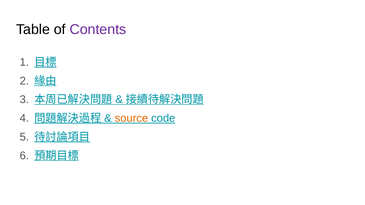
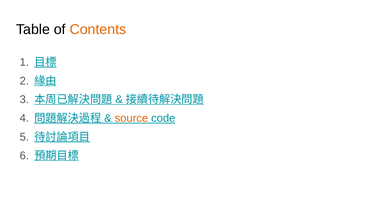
Contents colour: purple -> orange (98, 30)
